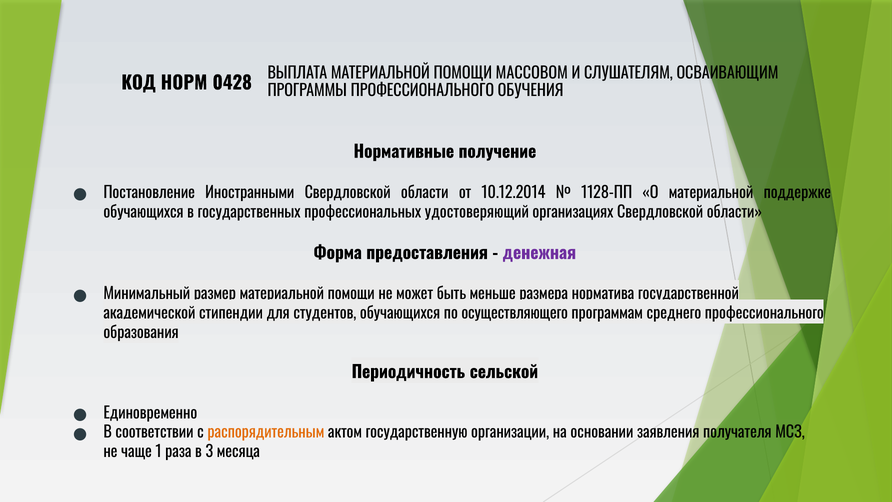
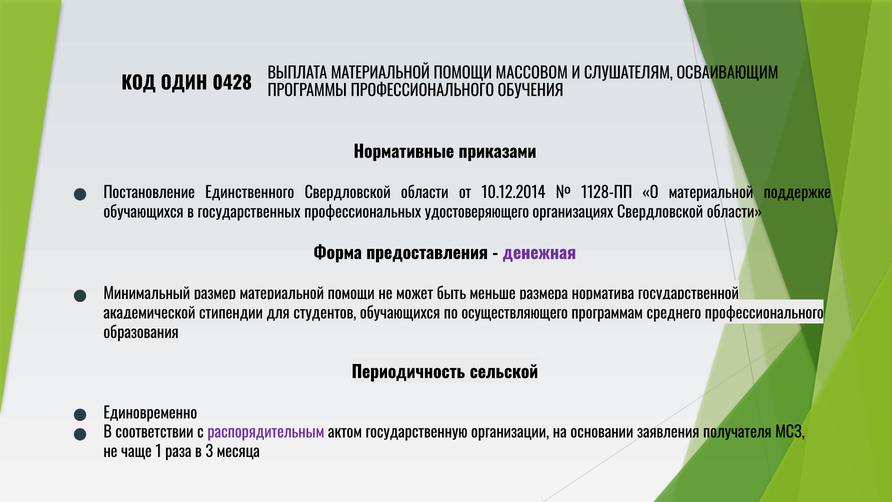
НОРМ: НОРМ -> ОДИН (184, 83)
получение: получение -> приказами (497, 152)
Иностранными: Иностранными -> Единственного (250, 193)
удостоверяющий: удостоверяющий -> удостоверяющего (477, 212)
распорядительным colour: orange -> purple (266, 432)
